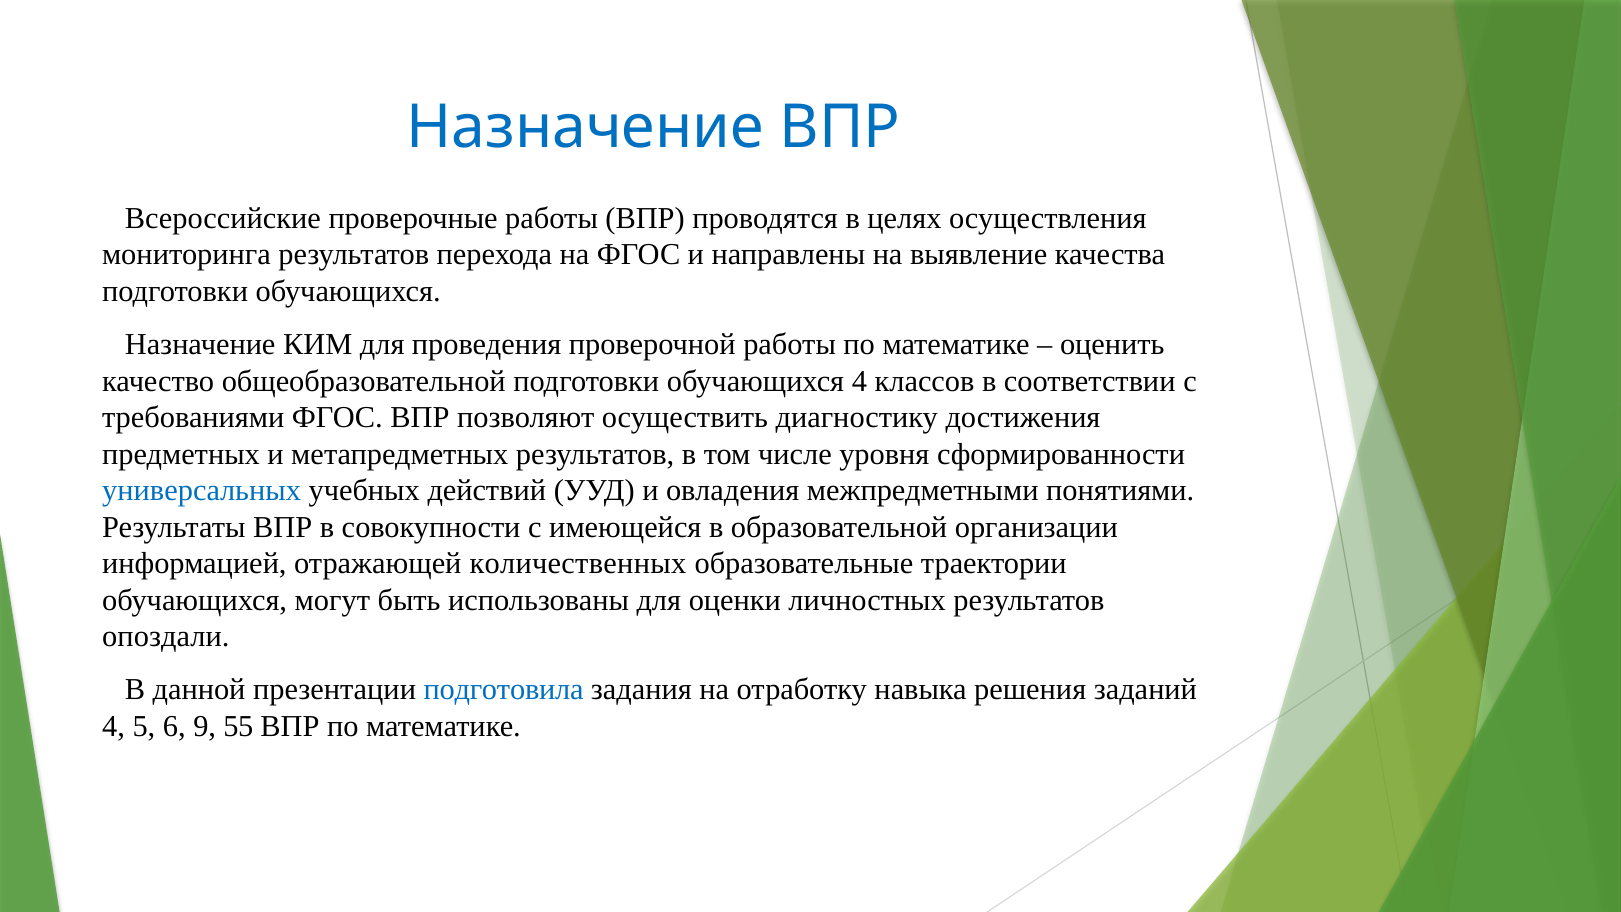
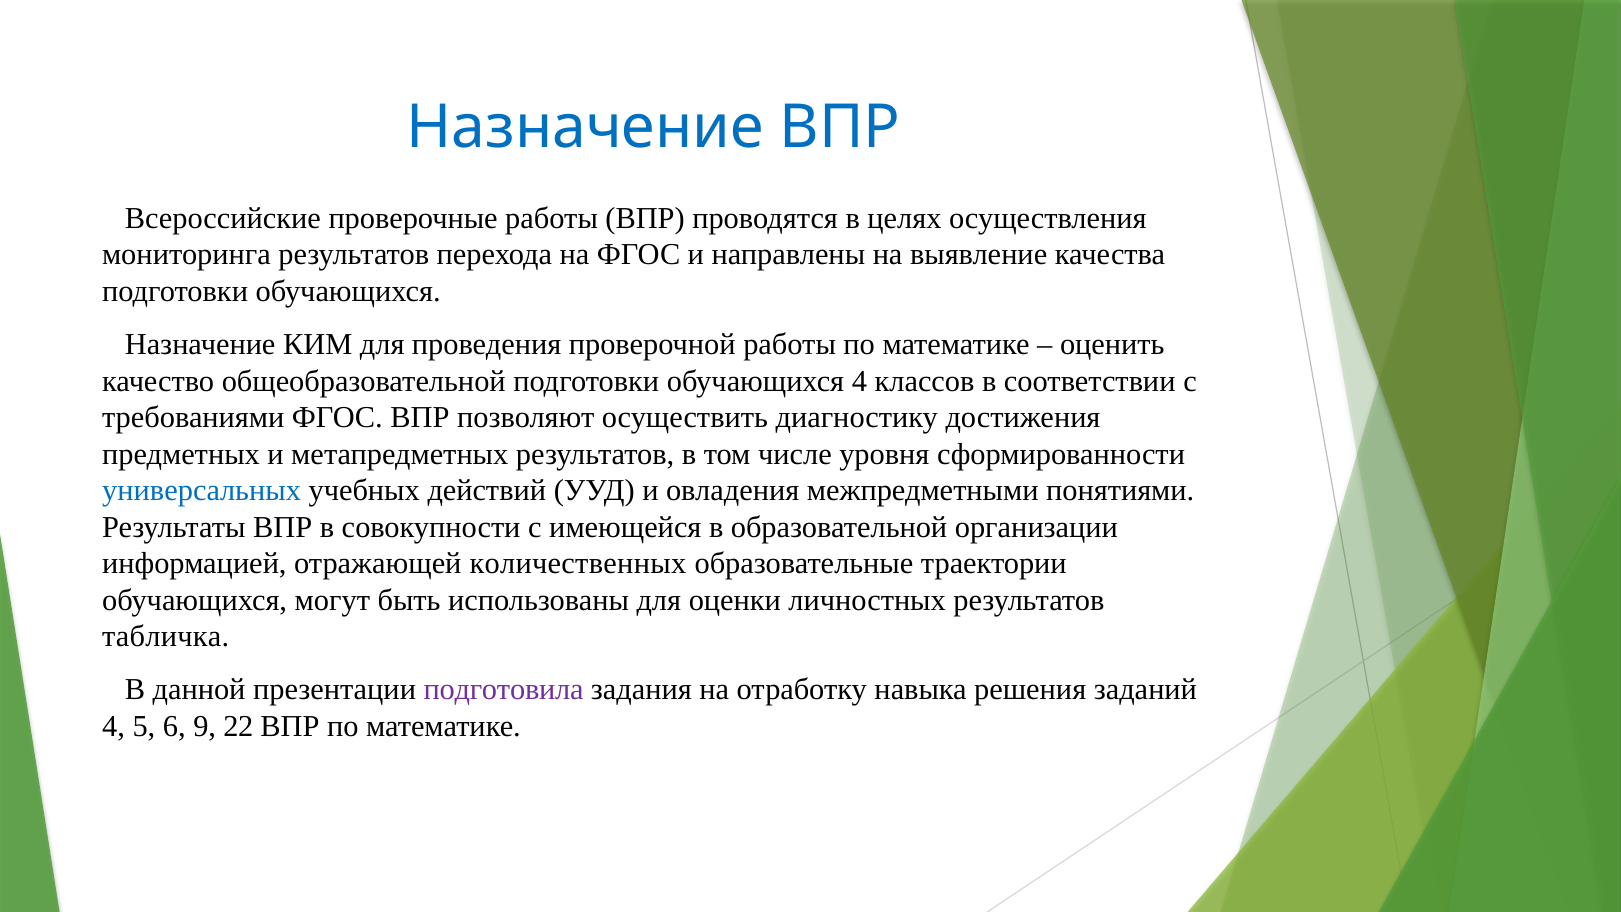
опоздали: опоздали -> табличка (166, 636)
подготовила colour: blue -> purple (504, 690)
55: 55 -> 22 (238, 726)
